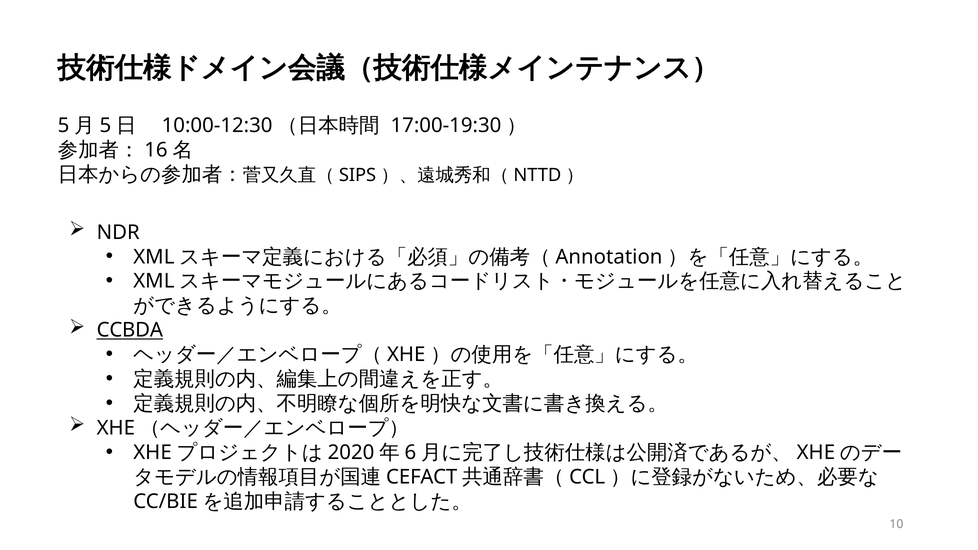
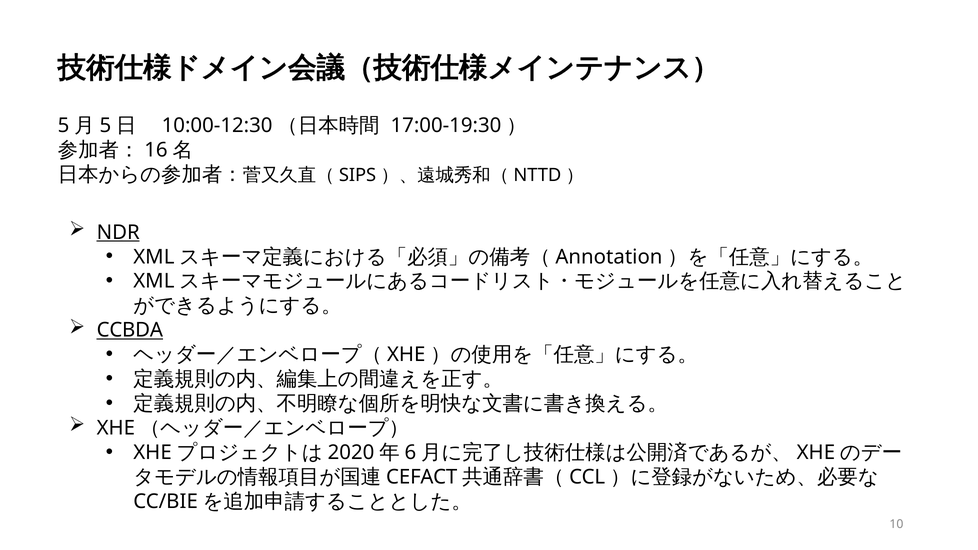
NDR underline: none -> present (118, 232)
